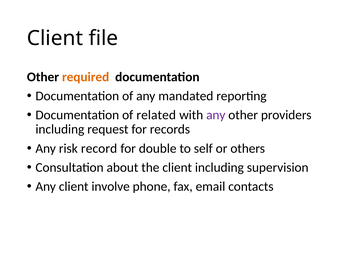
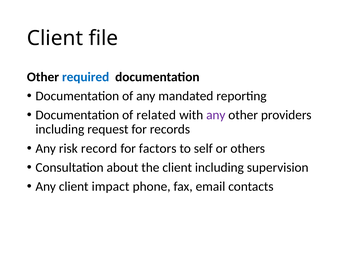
required colour: orange -> blue (86, 77)
double: double -> factors (158, 149)
involve: involve -> impact (111, 187)
